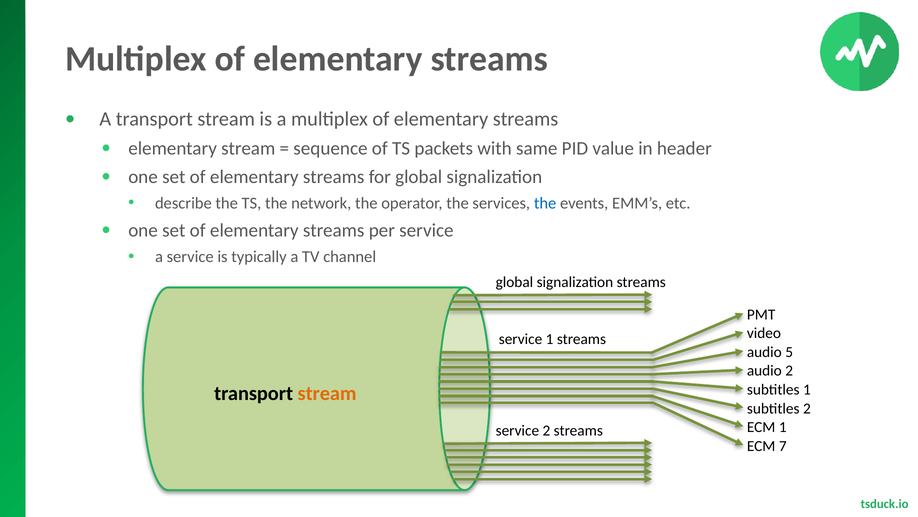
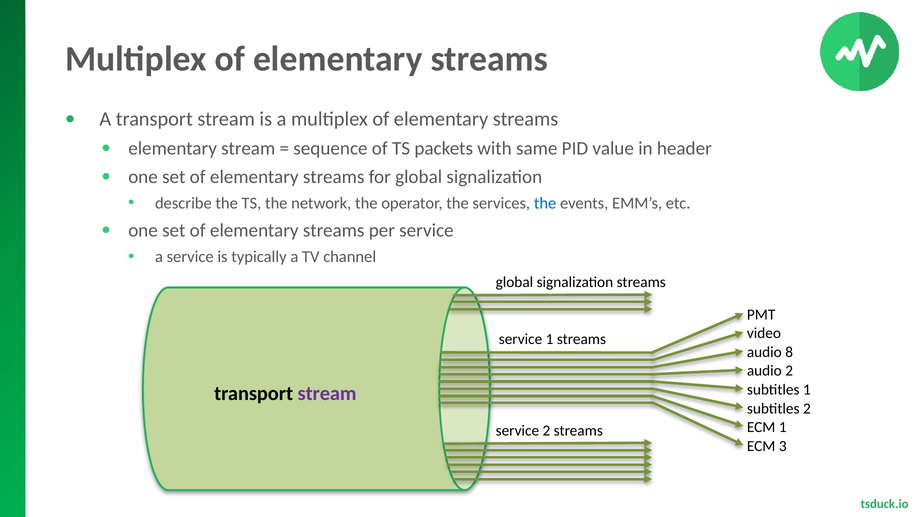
5: 5 -> 8 (789, 352)
stream colour: orange -> purple (327, 393)
7: 7 -> 3 (783, 446)
